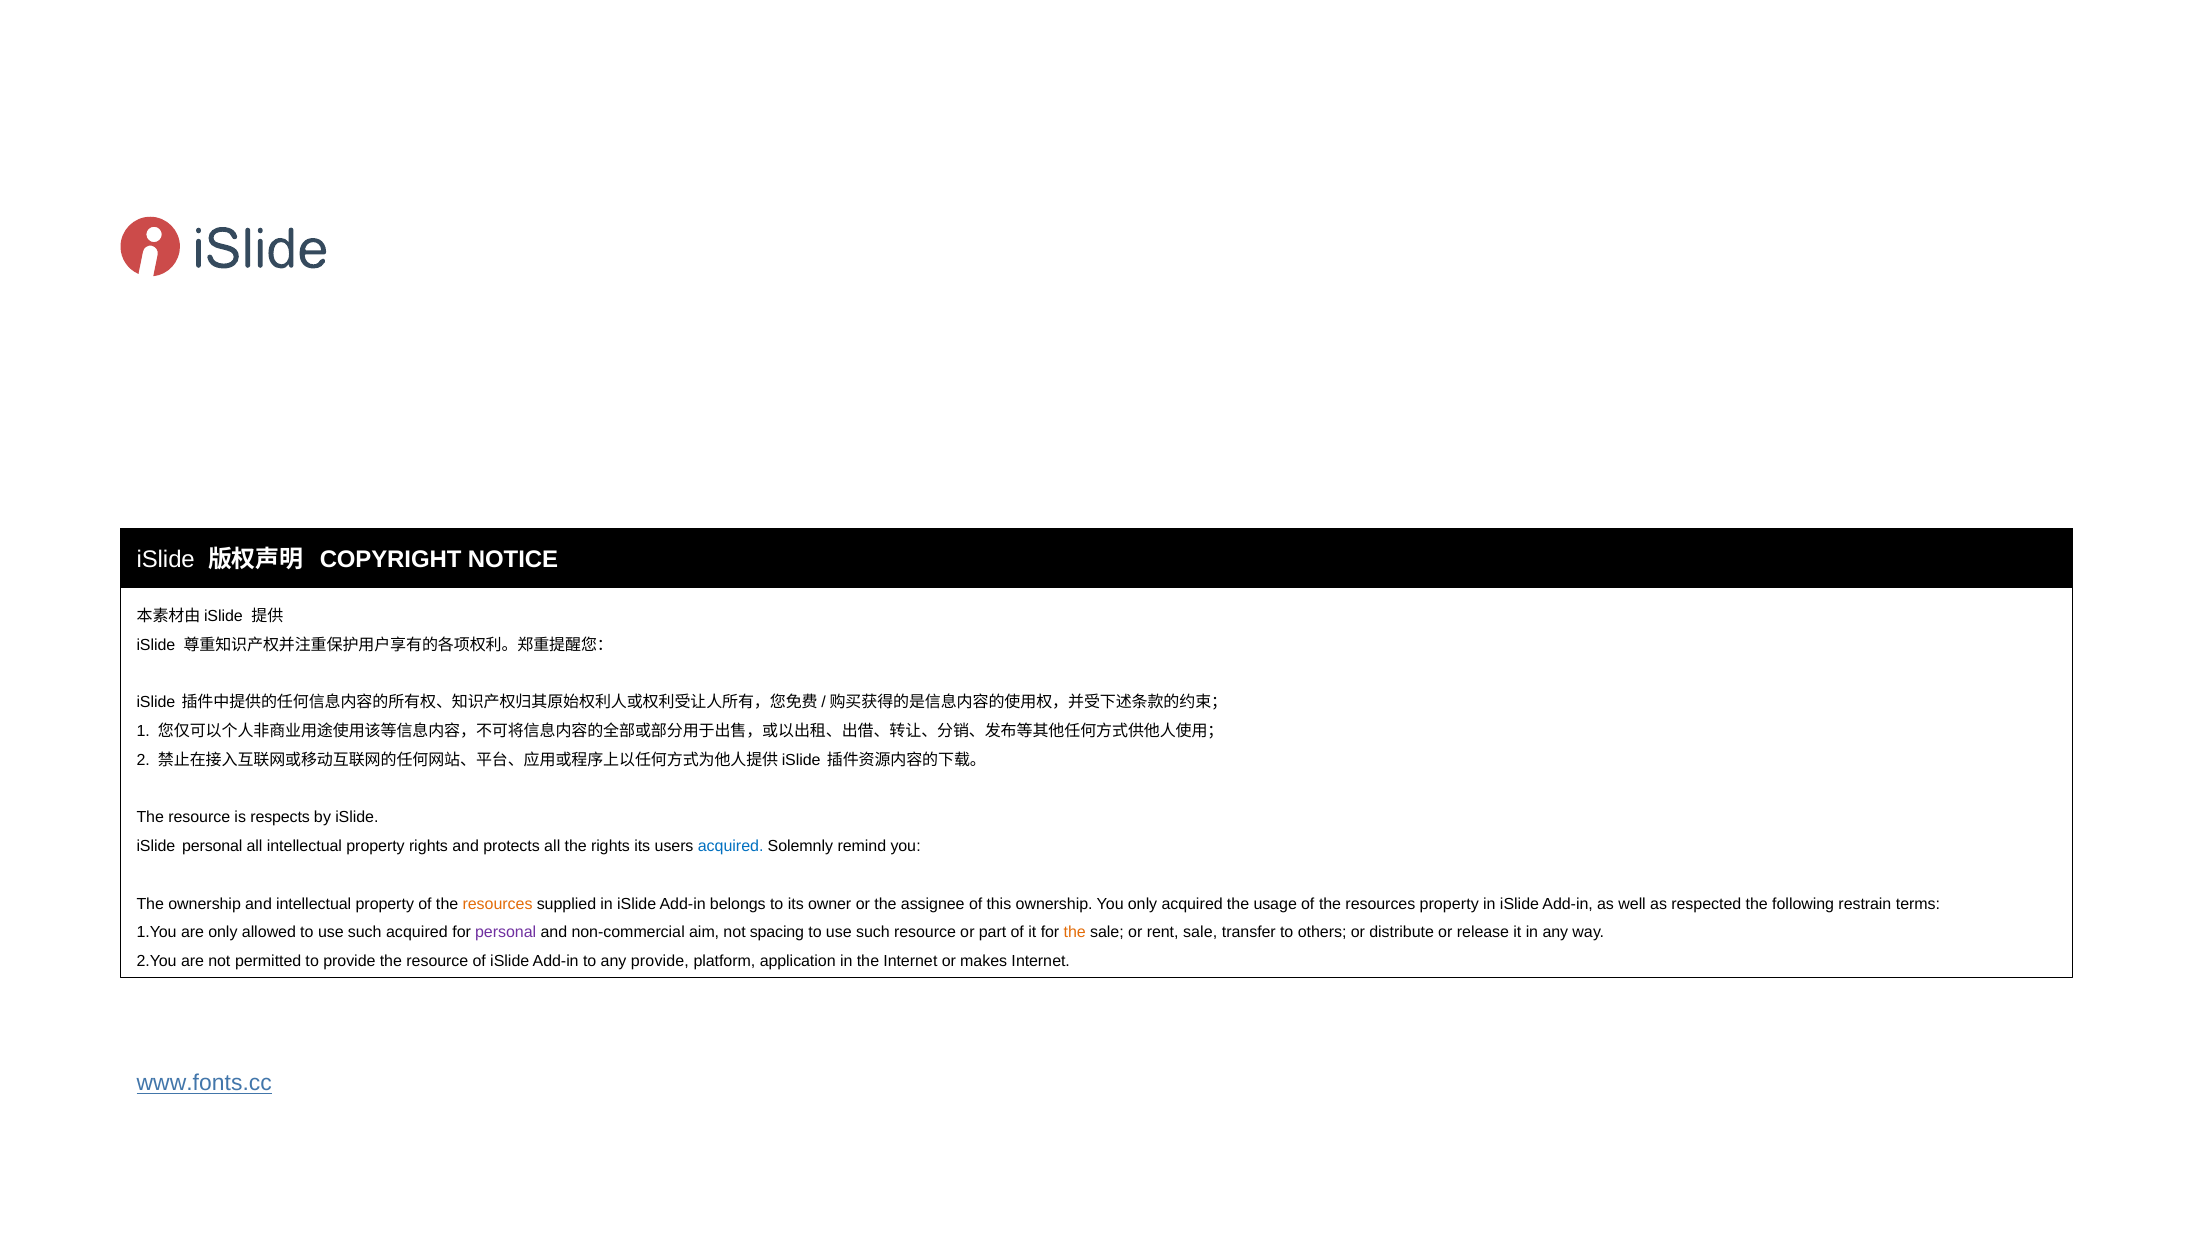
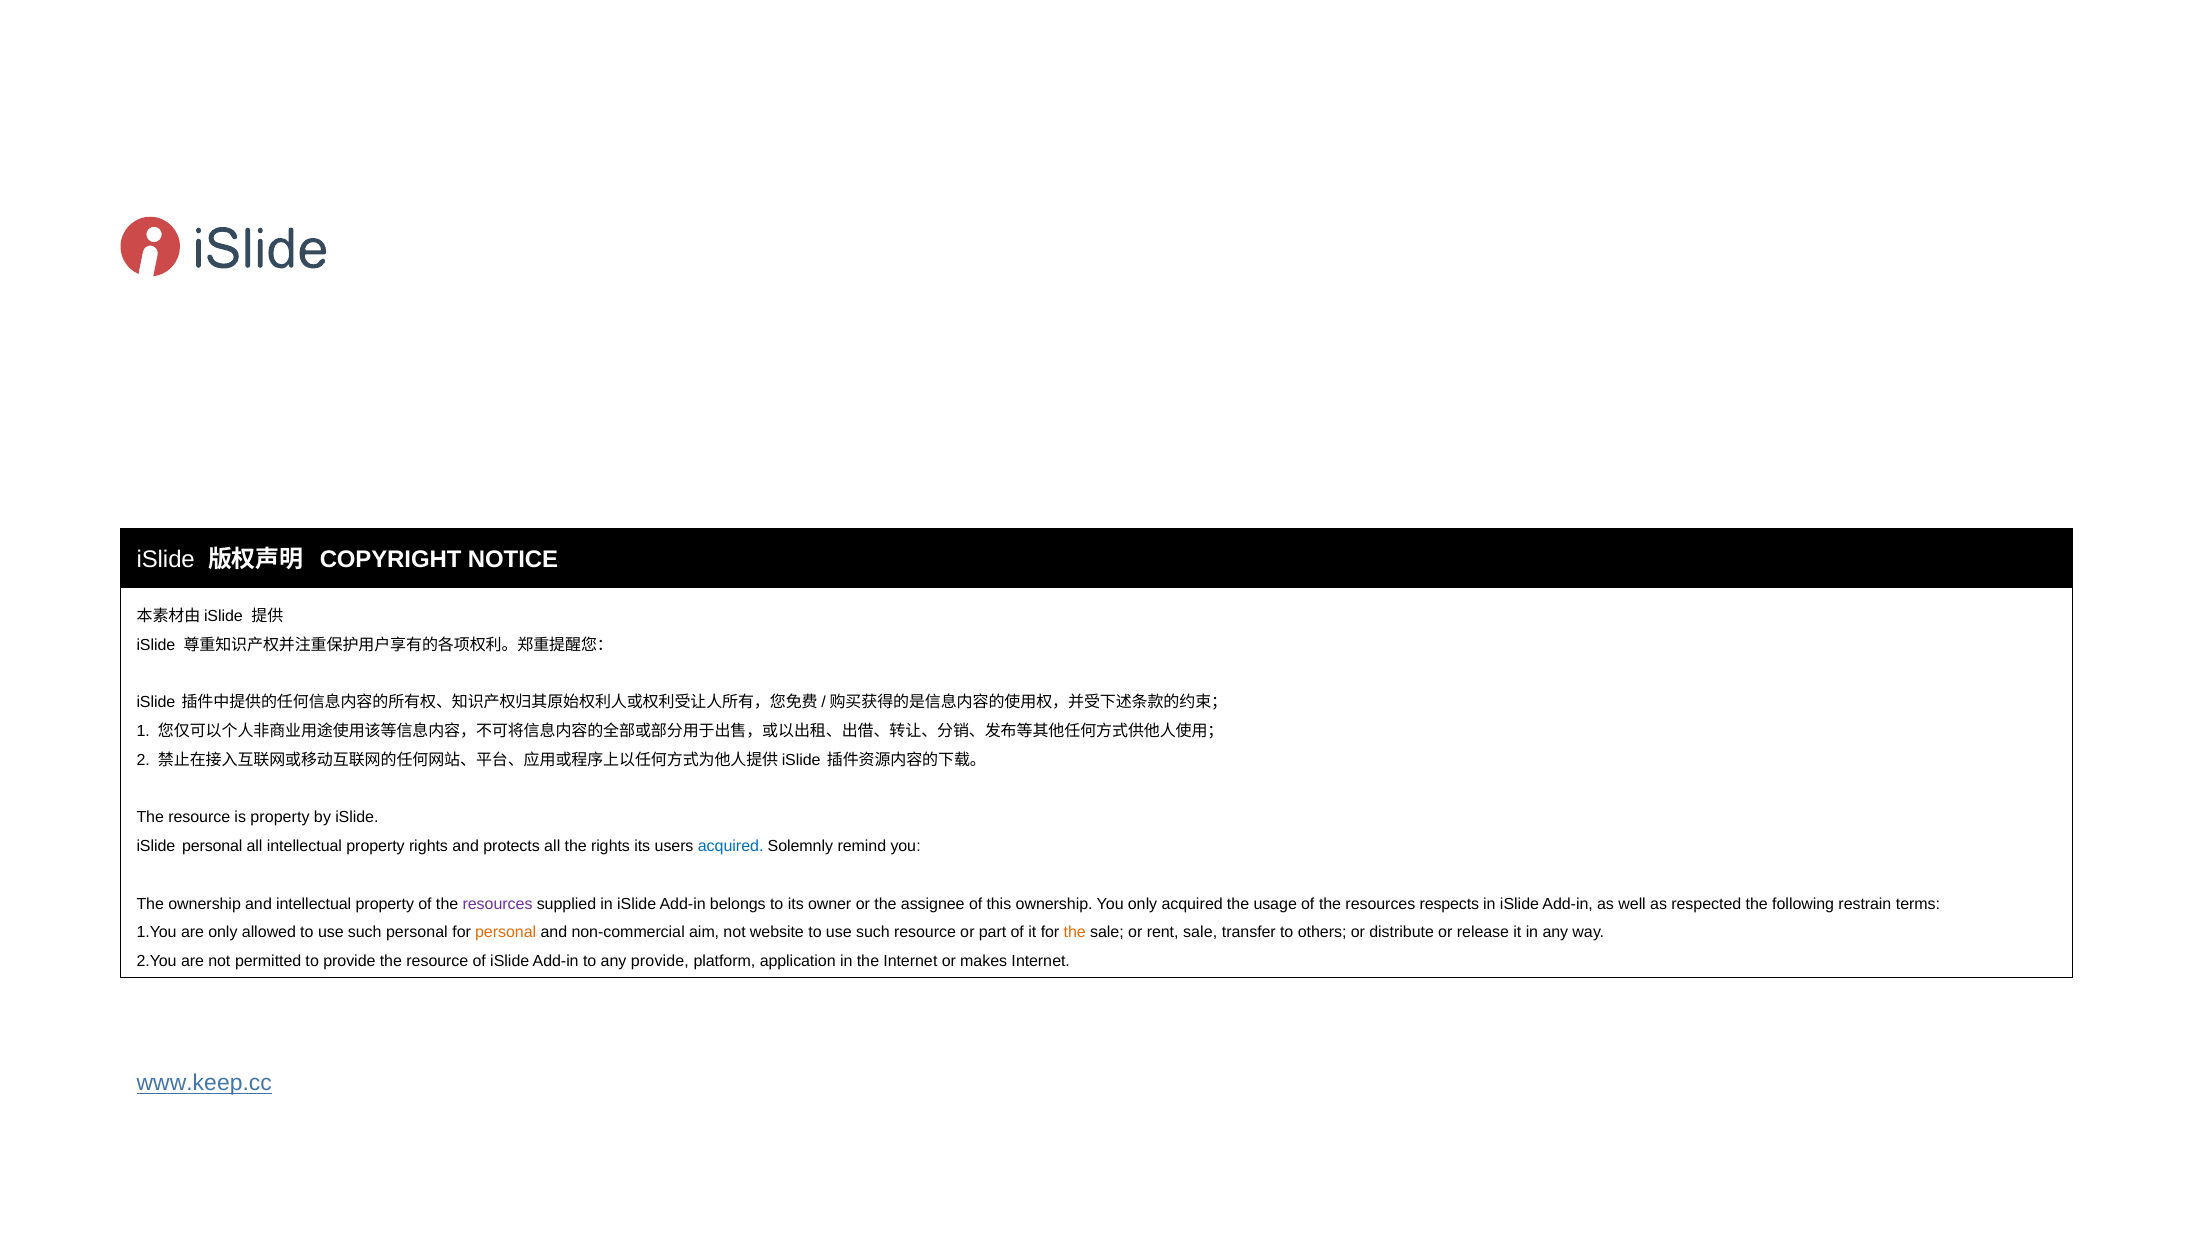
is respects: respects -> property (280, 817)
resources colour: orange -> purple (498, 903)
resources property: property -> respects (1449, 903)
such acquired: acquired -> personal (417, 932)
personal colour: purple -> orange (506, 932)
spacing: spacing -> website (777, 932)
www.fonts.cc: www.fonts.cc -> www.keep.cc (204, 1083)
